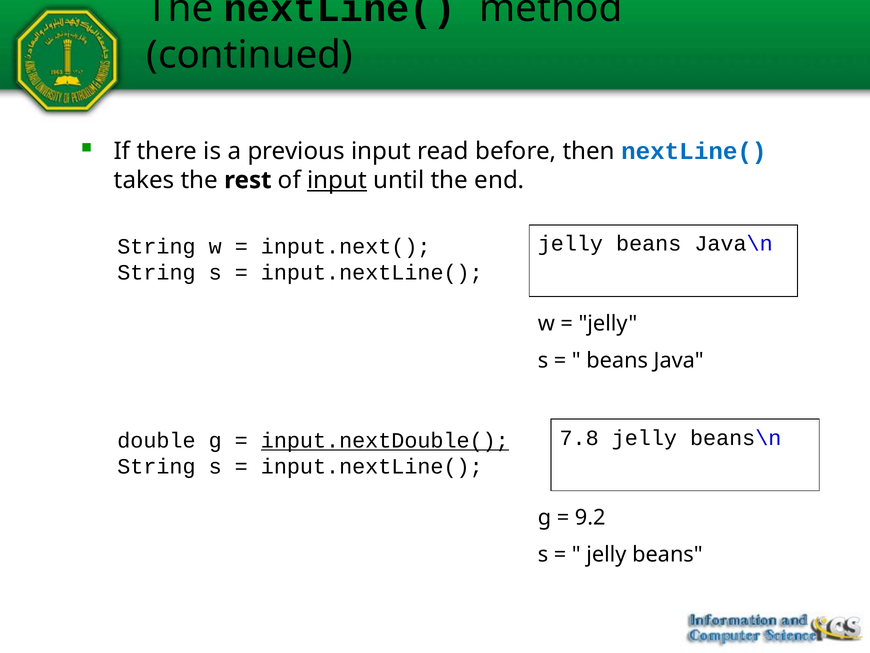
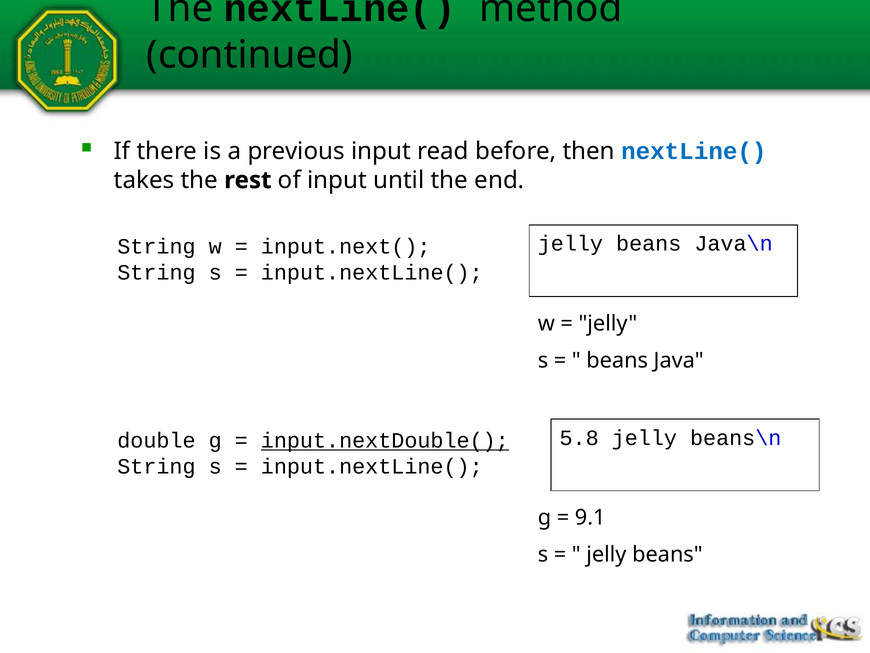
input underline: present -> none (337, 180)
7.8: 7.8 -> 5.8 (579, 438)
9.2: 9.2 -> 9.1 (590, 517)
